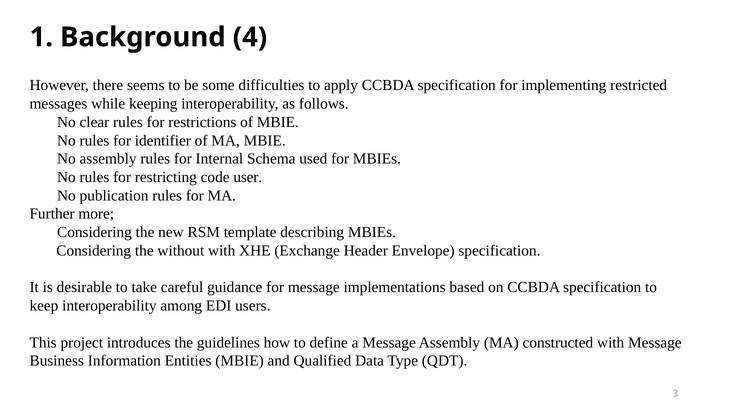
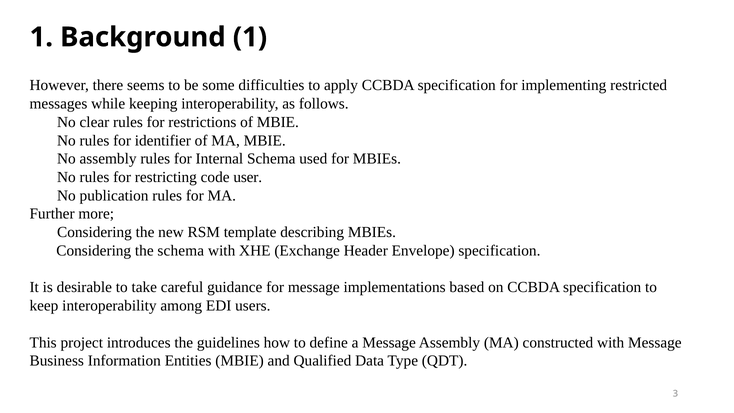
Background 4: 4 -> 1 (250, 37)
the without: without -> schema (181, 251)
